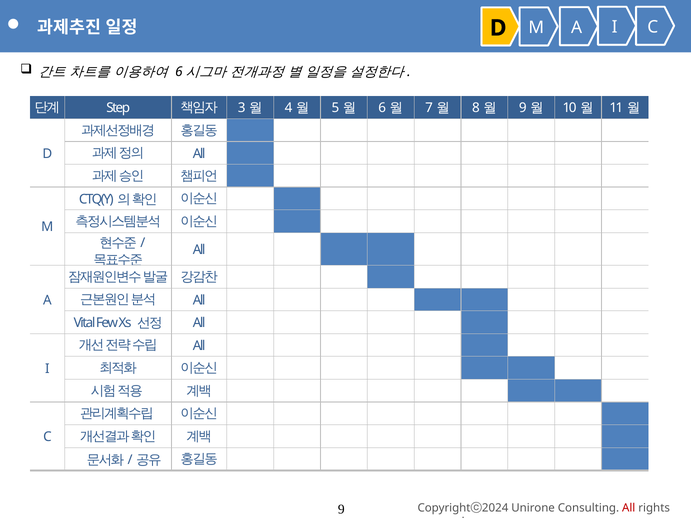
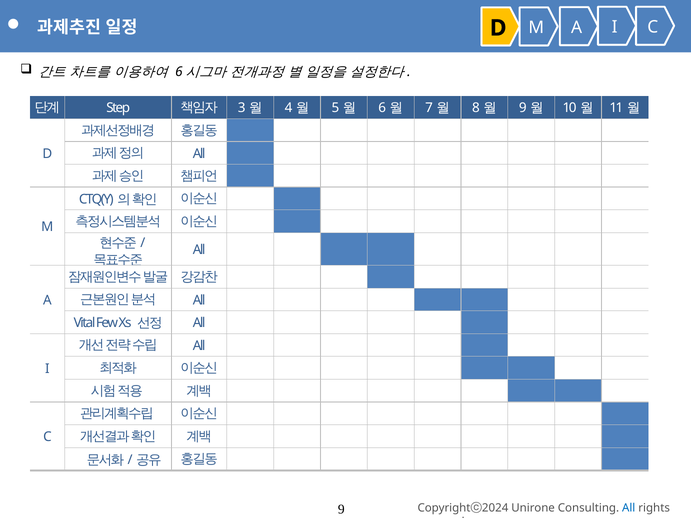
All colour: red -> blue (629, 508)
